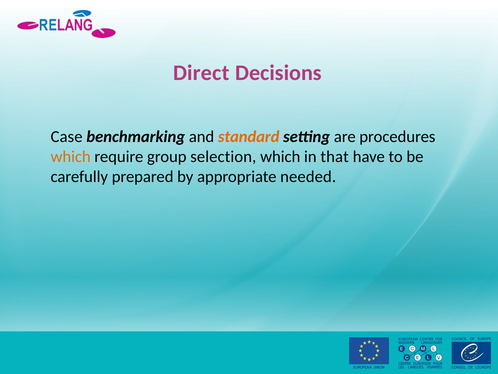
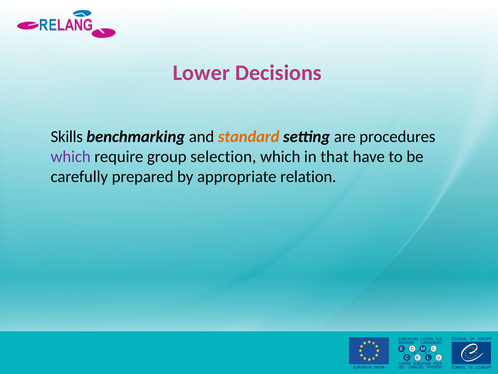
Direct: Direct -> Lower (201, 73)
Case: Case -> Skills (67, 136)
which colour: orange -> purple (71, 156)
needed: needed -> relation (308, 176)
